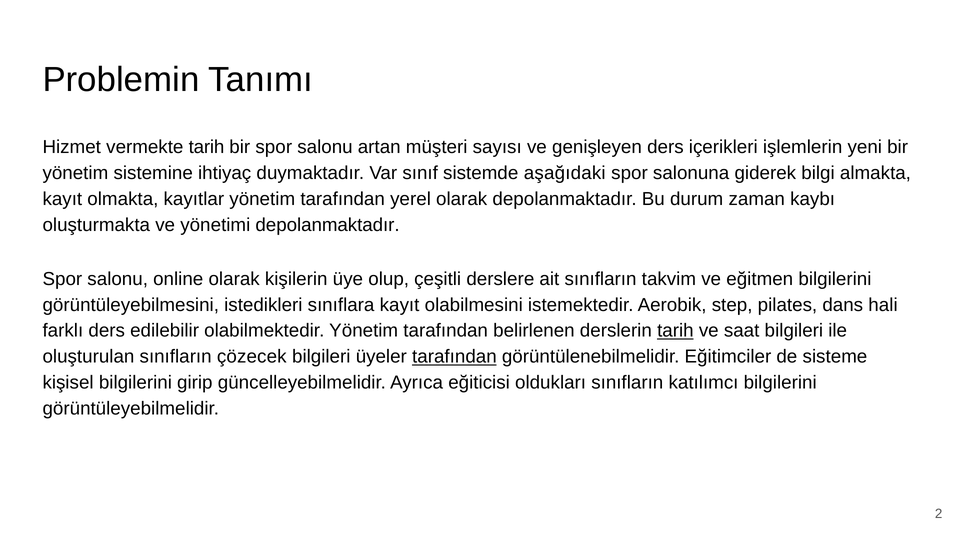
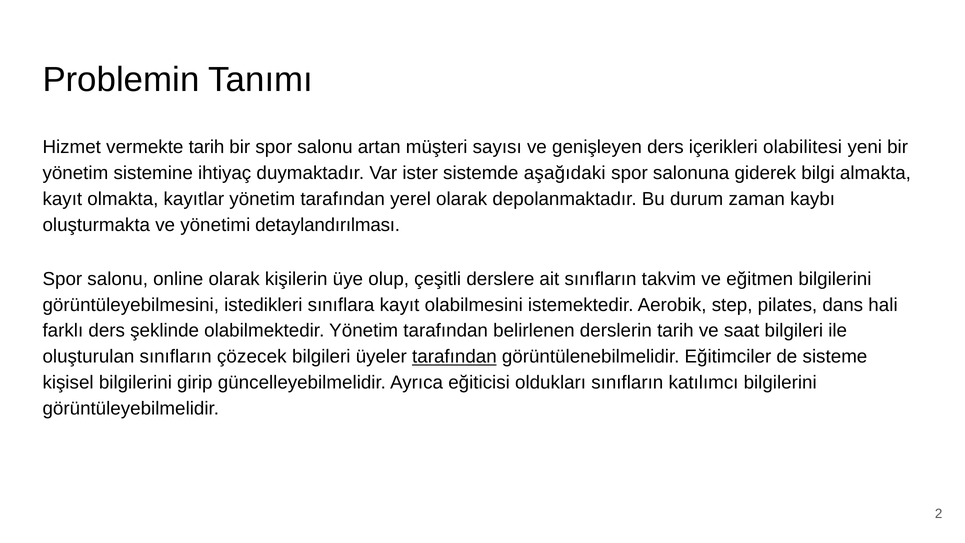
işlemlerin: işlemlerin -> olabilitesi (803, 147)
sınıf: sınıf -> ister (420, 173)
yönetimi depolanmaktadır: depolanmaktadır -> detaylandırılması (328, 225)
edilebilir: edilebilir -> şeklinde (165, 331)
tarih underline: present -> none (675, 331)
